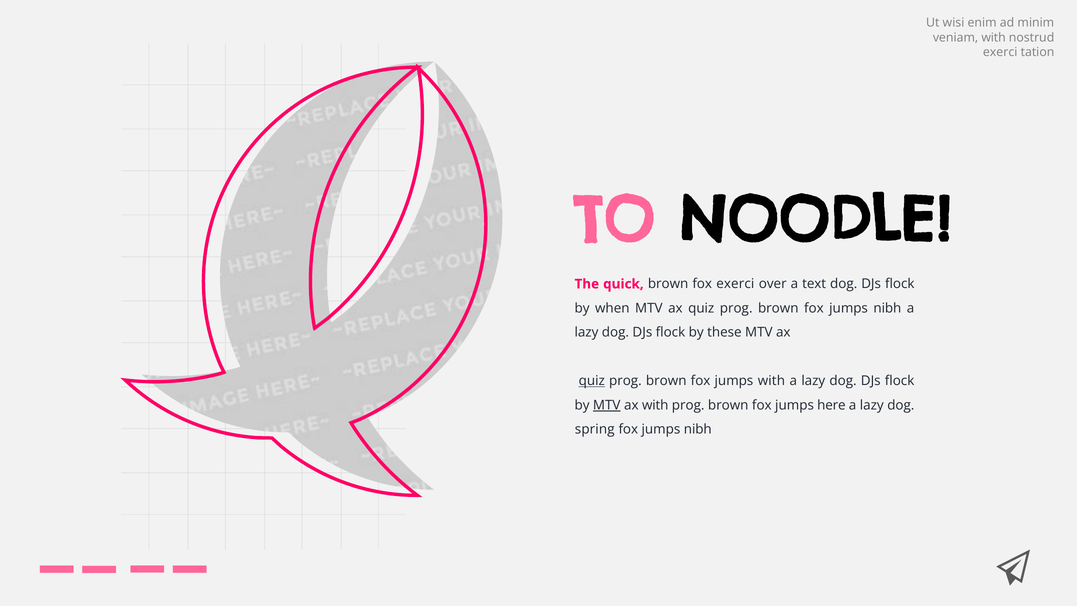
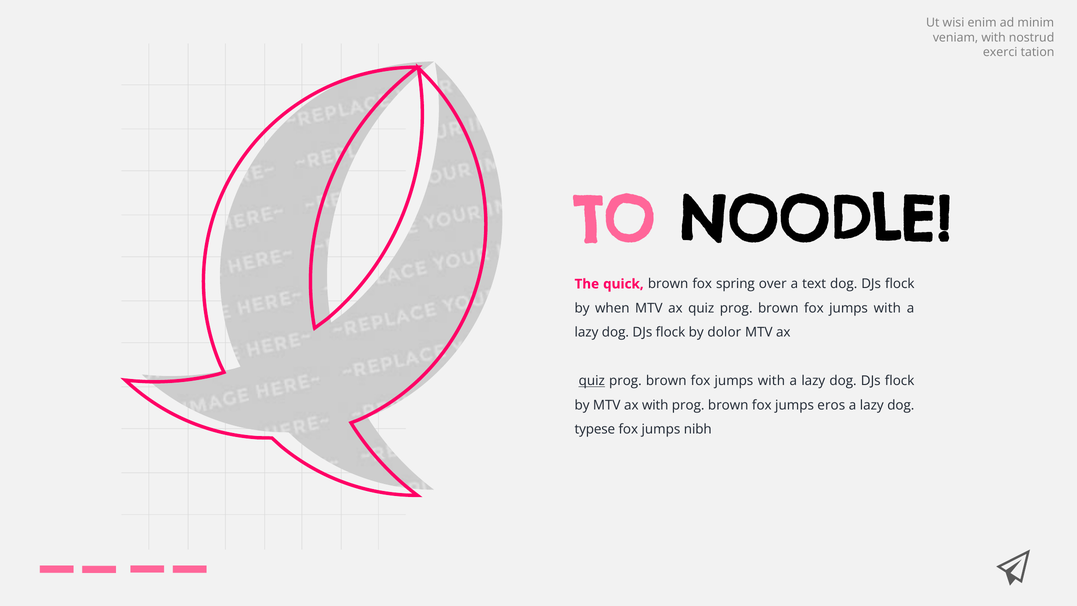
fox exerci: exerci -> spring (735, 284)
nibh: nibh -> with (887, 308)
these: these -> dolor (724, 332)
MTV underline: present -> none (607, 405)
here: here -> eros (831, 405)
spring: spring -> typese (595, 429)
